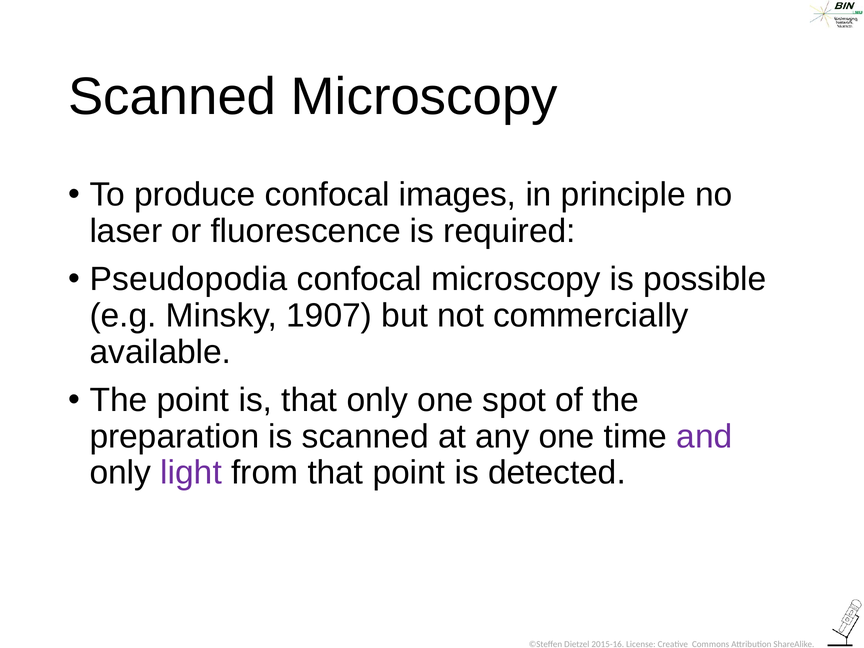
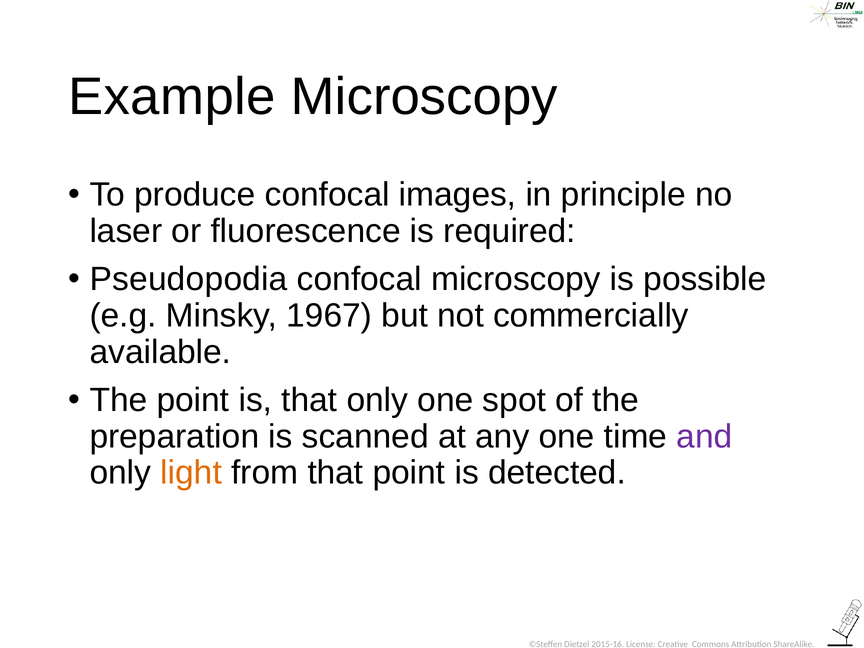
Scanned: Scanned -> Example (172, 97)
1907: 1907 -> 1967 (329, 316)
light colour: purple -> orange (191, 473)
